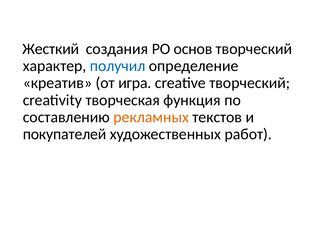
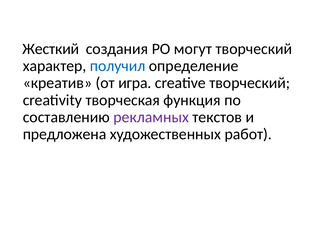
основ: основ -> могут (193, 49)
рекламных colour: orange -> purple (151, 117)
покупателей: покупателей -> предложена (65, 134)
